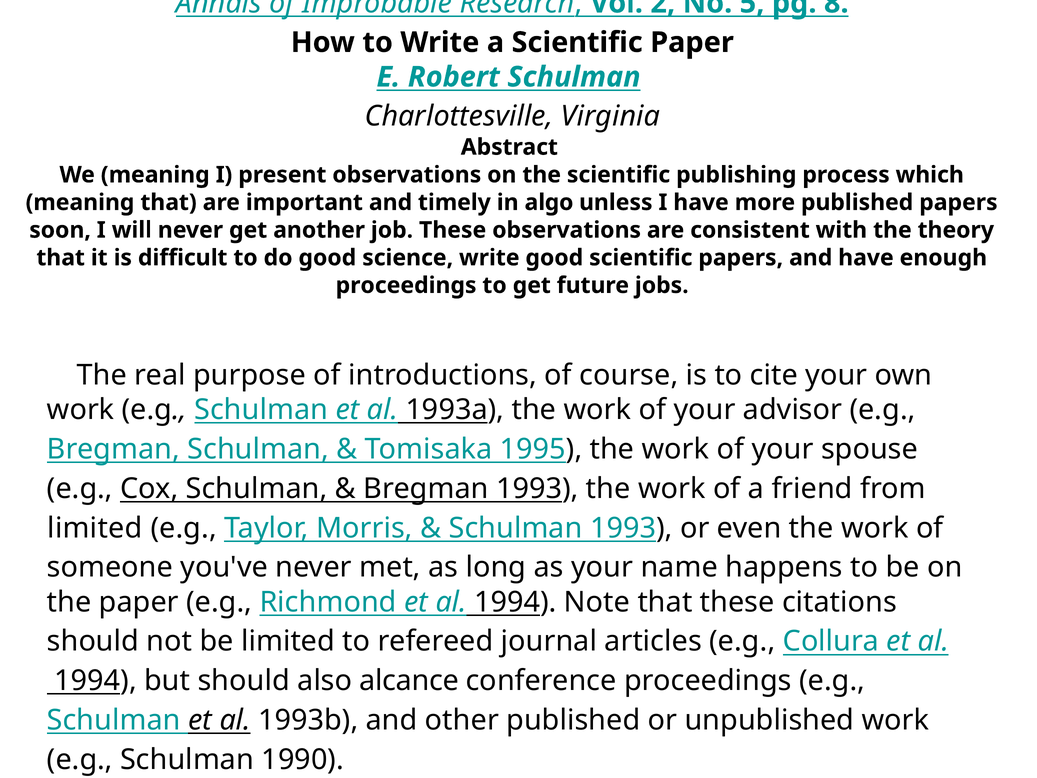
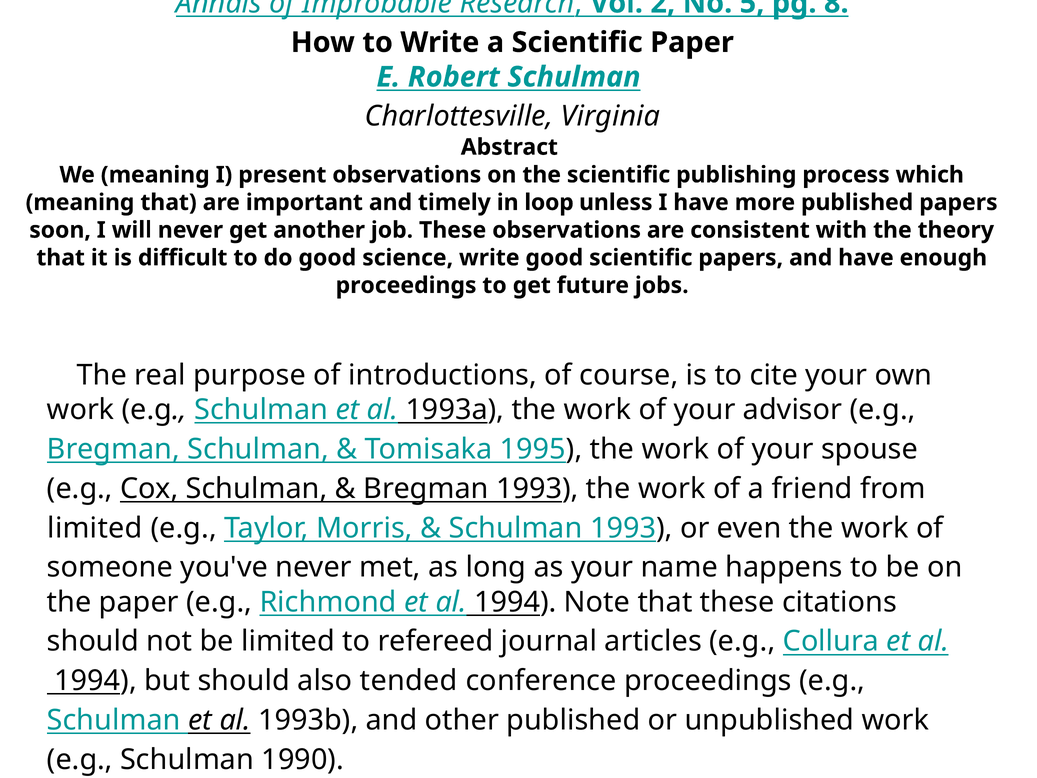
algo: algo -> loop (549, 202)
alcance: alcance -> tended (409, 681)
